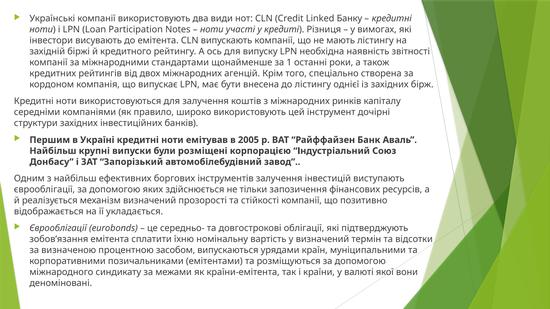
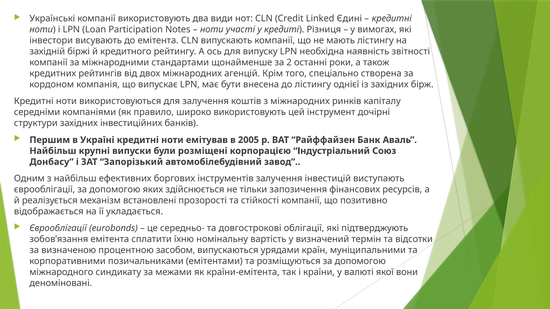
Банку: Банку -> Єдині (349, 19)
1: 1 -> 2 (289, 63)
механізм визначений: визначений -> встановлені (150, 201)
